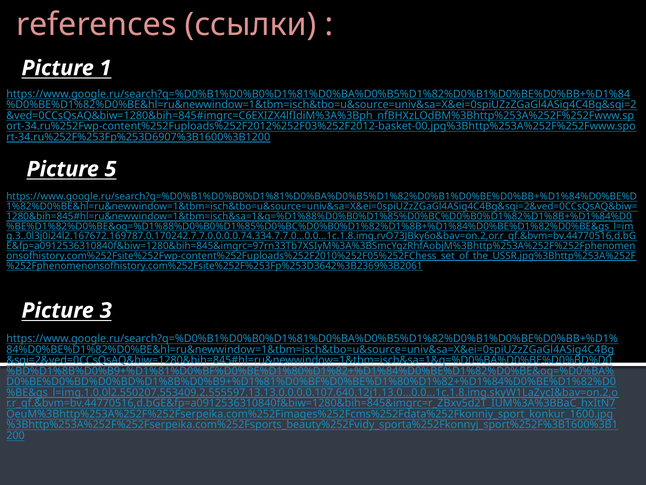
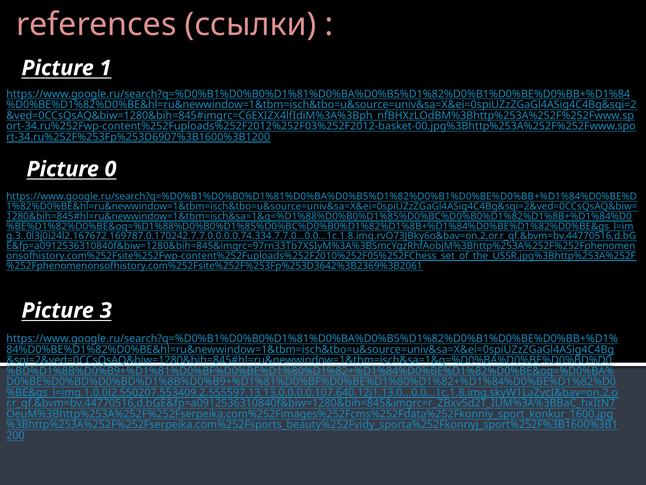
5: 5 -> 0 (110, 169)
